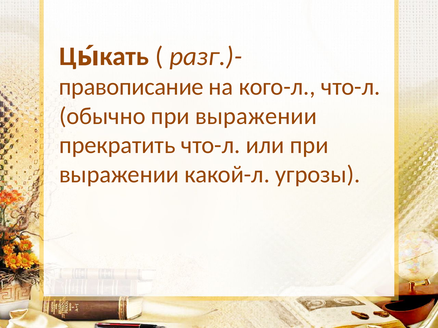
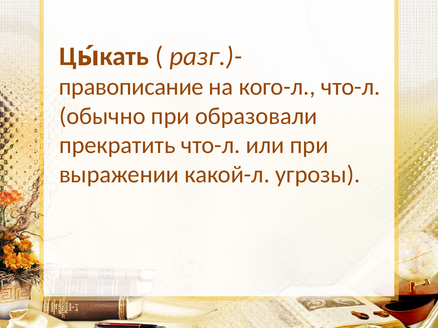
обычно при выражении: выражении -> образовали (256, 116)
